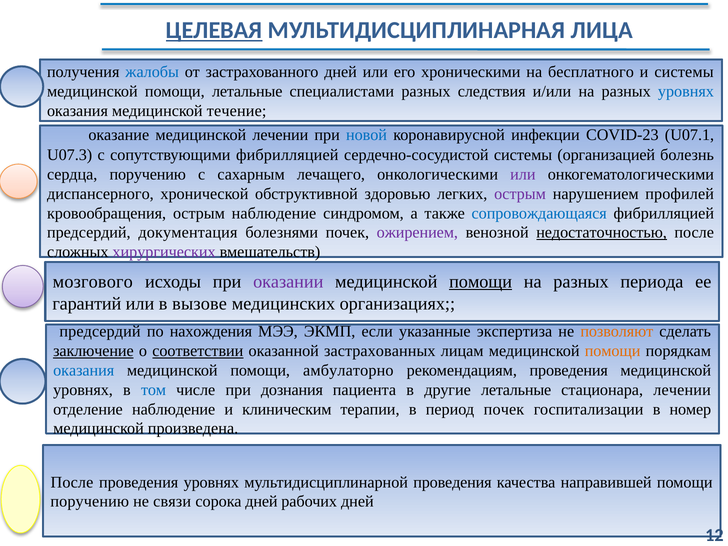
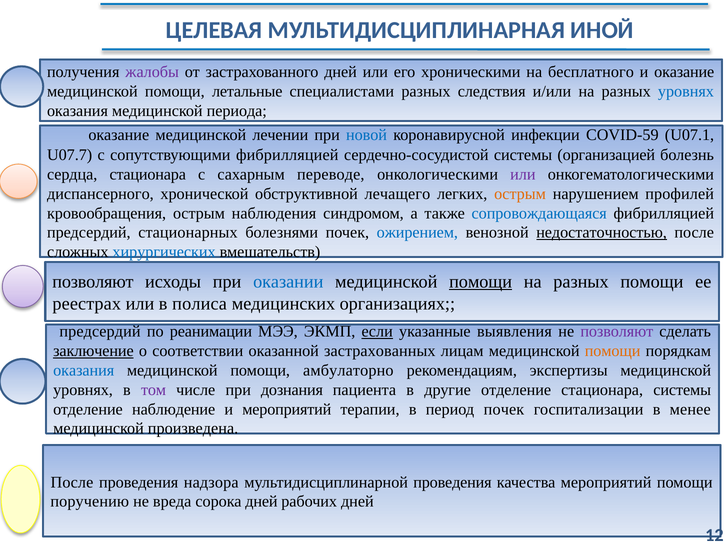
ЦЕЛЕВАЯ underline: present -> none (214, 30)
ЛИЦА: ЛИЦА -> ИНОЙ (602, 30)
жалобы colour: blue -> purple (152, 72)
и системы: системы -> оказание (684, 72)
течение: течение -> периода (237, 111)
COVID-23: COVID-23 -> COVID-59 (622, 135)
U07.3: U07.3 -> U07.7 (70, 155)
сердца поручению: поручению -> стационара (148, 174)
лечащего: лечащего -> переводе (331, 174)
здоровью: здоровью -> лечащего (397, 194)
острым colour: purple -> orange (520, 194)
острым наблюдение: наблюдение -> наблюдения (274, 213)
документация: документация -> стационарных (188, 233)
ожирением colour: purple -> blue (417, 233)
хирургических colour: purple -> blue (164, 252)
мозгового: мозгового -> позволяют (93, 282)
оказании colour: purple -> blue (288, 282)
разных периода: периода -> помощи (652, 282)
гарантий: гарантий -> реестрах (87, 304)
вызове: вызове -> полиса (200, 304)
нахождения: нахождения -> реанимации (211, 332)
если underline: none -> present (377, 332)
экспертиза: экспертиза -> выявления (514, 332)
позволяют colour: orange -> purple (617, 332)
соответствии underline: present -> none (198, 351)
рекомендациям проведения: проведения -> экспертизы (569, 370)
том colour: blue -> purple (154, 390)
другие летальные: летальные -> отделение (516, 390)
стационара лечении: лечении -> системы (682, 390)
и клиническим: клиническим -> мероприятий (287, 409)
номер: номер -> менее (690, 409)
проведения уровнях: уровнях -> надзора (211, 482)
качества направившей: направившей -> мероприятий (606, 482)
связи: связи -> вреда (172, 502)
